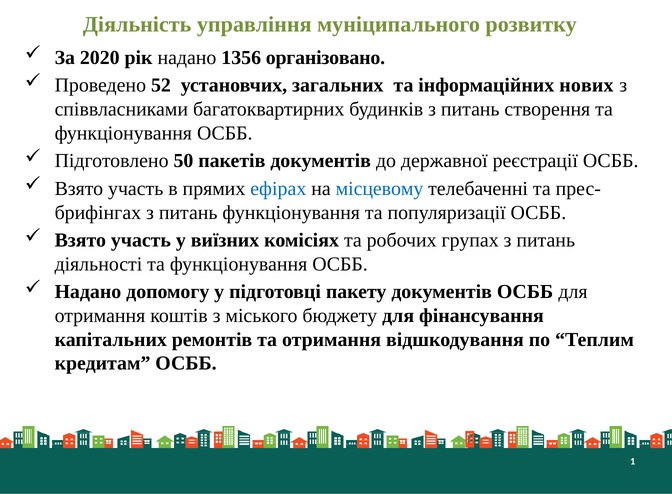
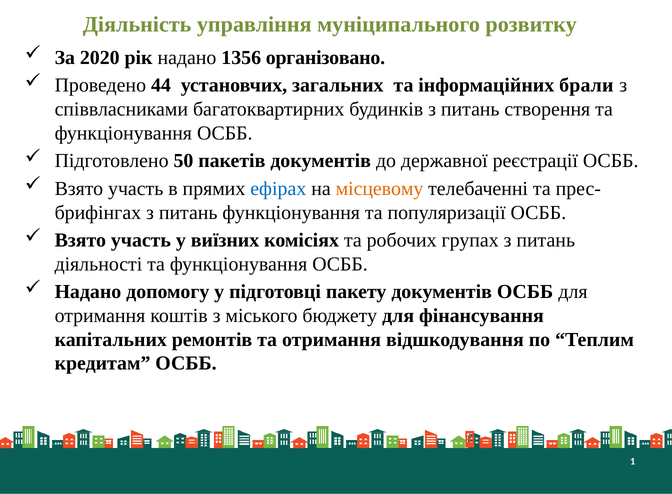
52: 52 -> 44 (161, 86)
нових: нових -> брали (586, 86)
місцевому colour: blue -> orange (380, 189)
